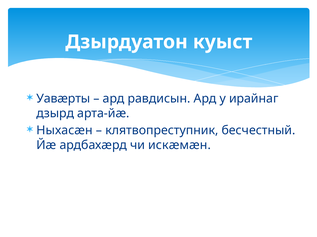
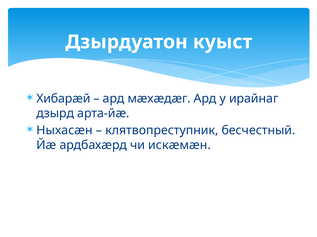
Уавæрты: Уавæрты -> Хибарæй (63, 99)
равдисын: равдисын -> мæхæдæг (159, 99)
